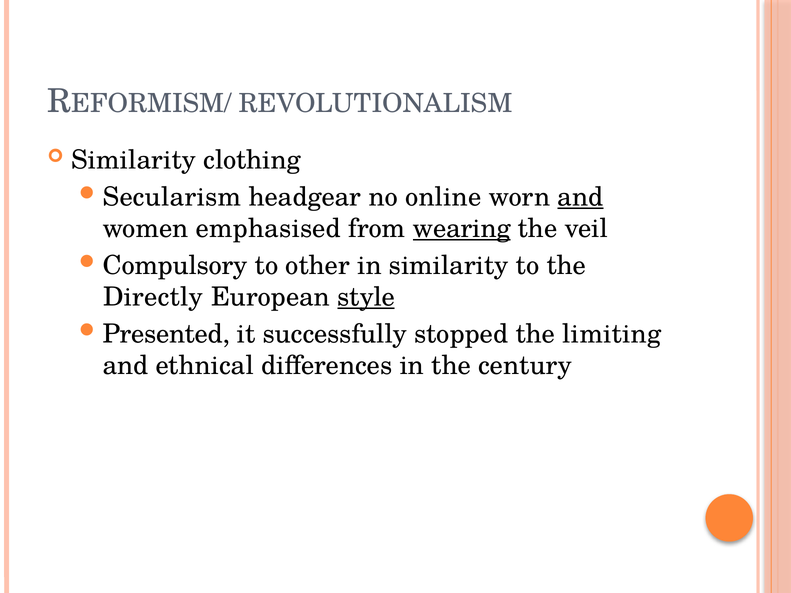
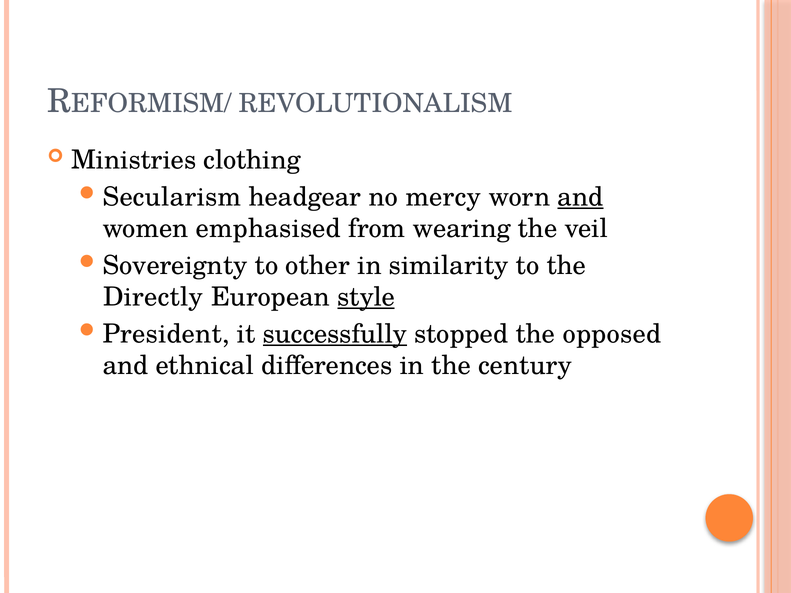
Similarity: Similarity -> Ministries (134, 160)
online: online -> mercy (443, 197)
wearing underline: present -> none (462, 229)
Compulsory: Compulsory -> Sovereignty (175, 265)
Presented: Presented -> President (166, 334)
successfully underline: none -> present (335, 334)
limiting: limiting -> opposed (612, 334)
